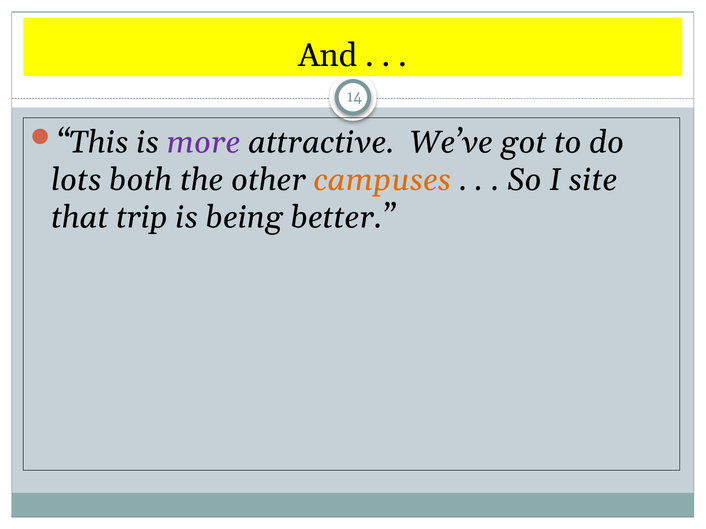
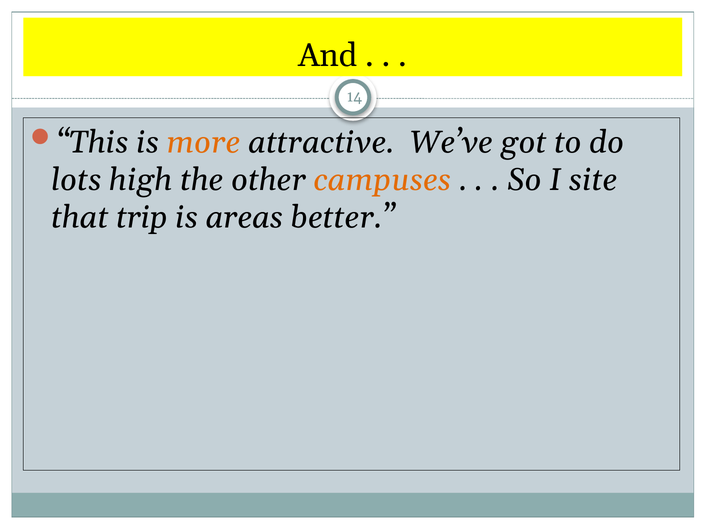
more colour: purple -> orange (204, 142)
both: both -> high (141, 180)
being: being -> areas (245, 218)
